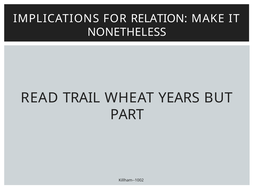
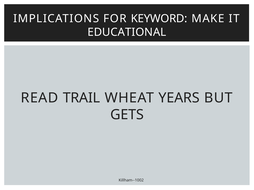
RELATION: RELATION -> KEYWORD (159, 19)
NONETHELESS: NONETHELESS -> EDUCATIONAL (127, 32)
PART: PART -> GETS (127, 115)
